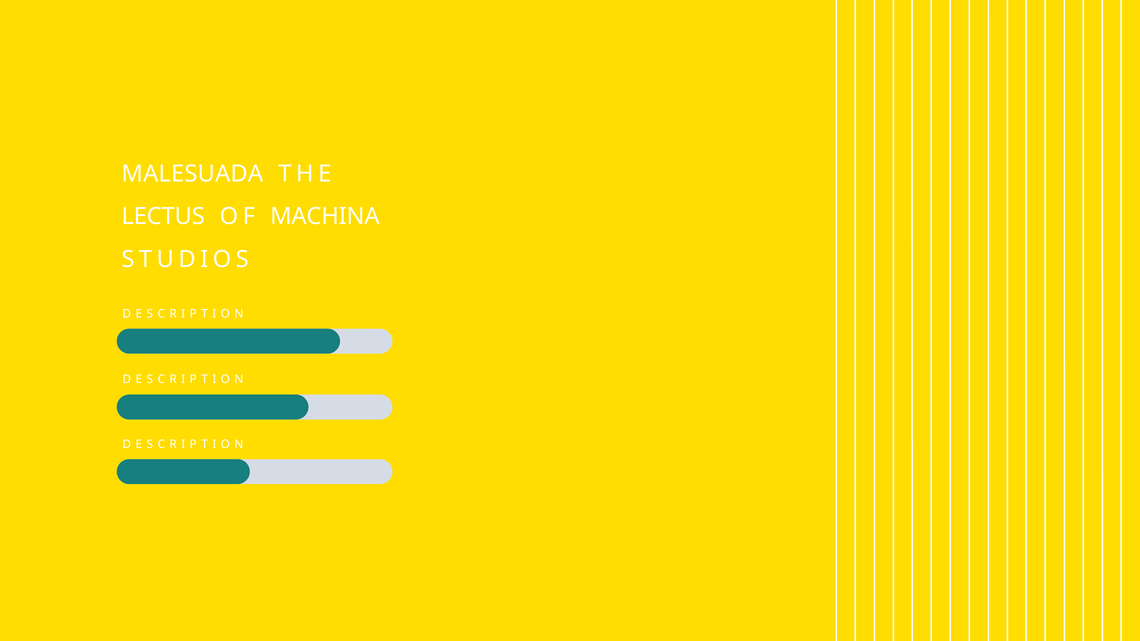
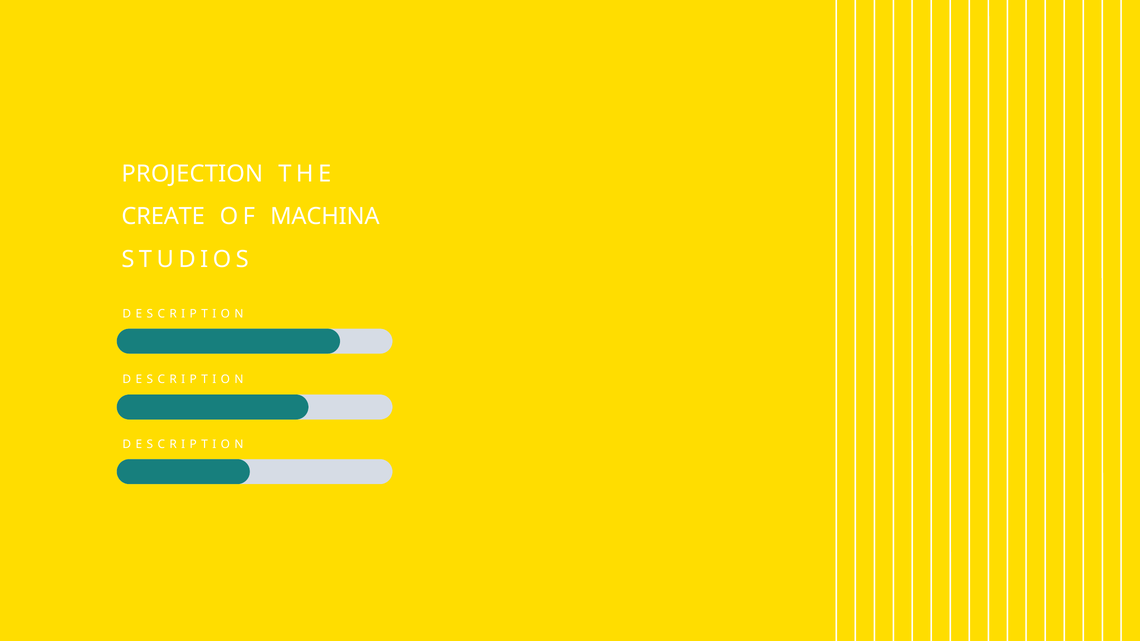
MALESUADA: MALESUADA -> PROJECTION (192, 174)
LECTUS: LECTUS -> CREATE (163, 217)
